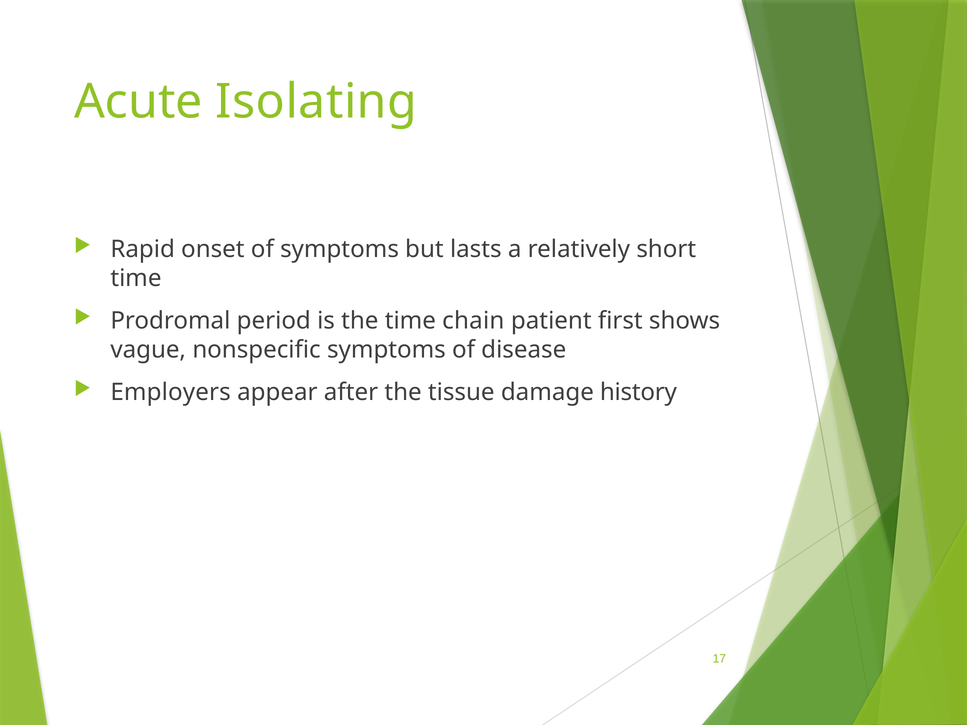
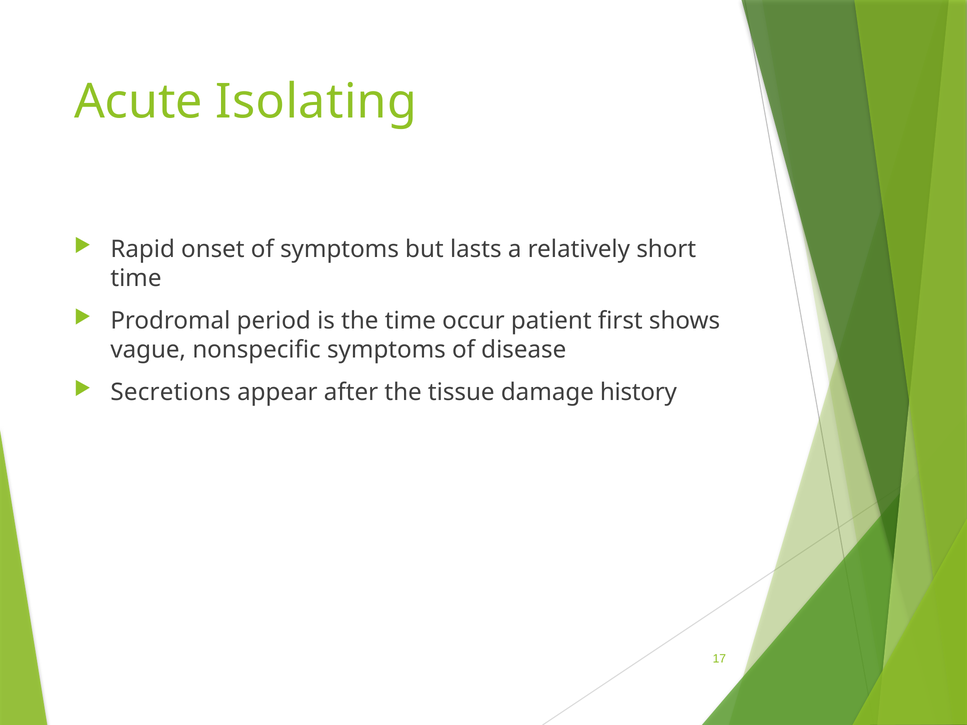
chain: chain -> occur (473, 321)
Employers: Employers -> Secretions (171, 392)
